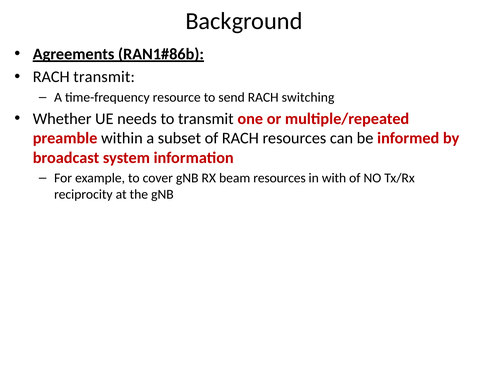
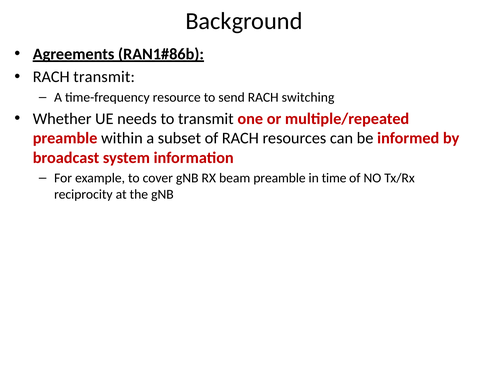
beam resources: resources -> preamble (279, 178)
with: with -> time (334, 178)
